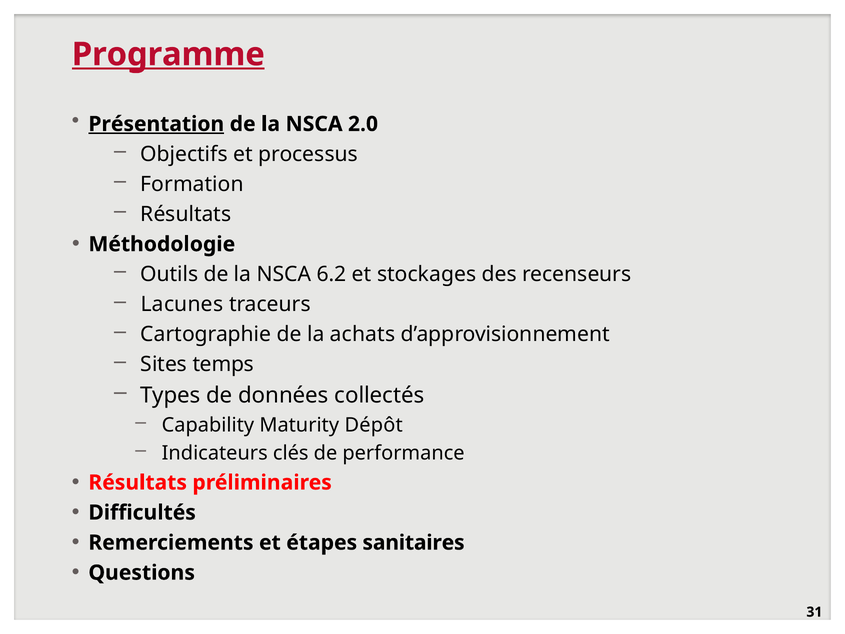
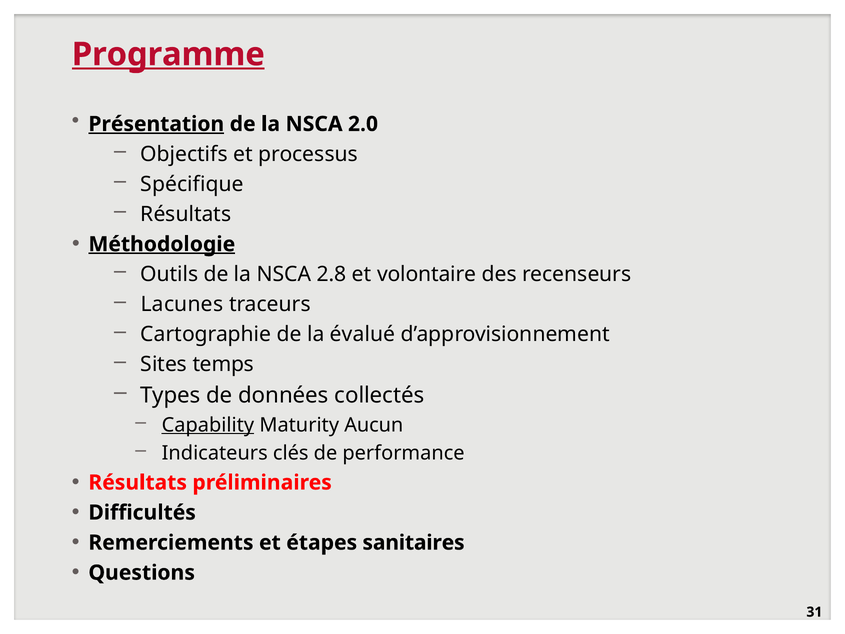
Formation: Formation -> Spécifique (192, 184)
Méthodologie underline: none -> present (162, 244)
6.2: 6.2 -> 2.8 (332, 274)
stockages: stockages -> volontaire (427, 274)
achats: achats -> évalué (363, 334)
Capability underline: none -> present (208, 425)
Dépôt: Dépôt -> Aucun (374, 425)
